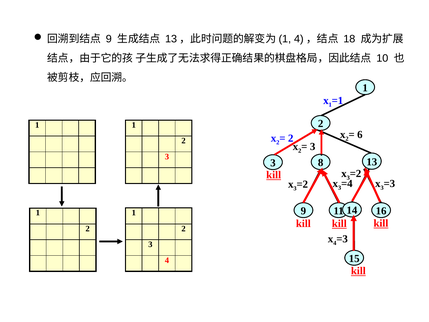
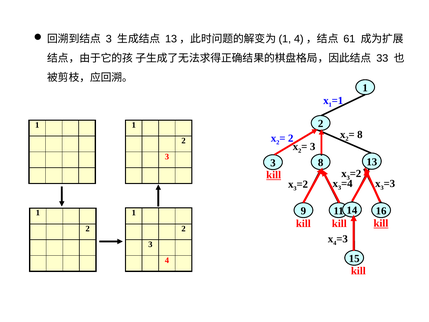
9: 9 -> 3 (109, 39)
18: 18 -> 61 (349, 39)
10: 10 -> 33 (382, 58)
6: 6 -> 8 (360, 135)
kill underline: present -> none (339, 224)
kill underline: present -> none (358, 271)
